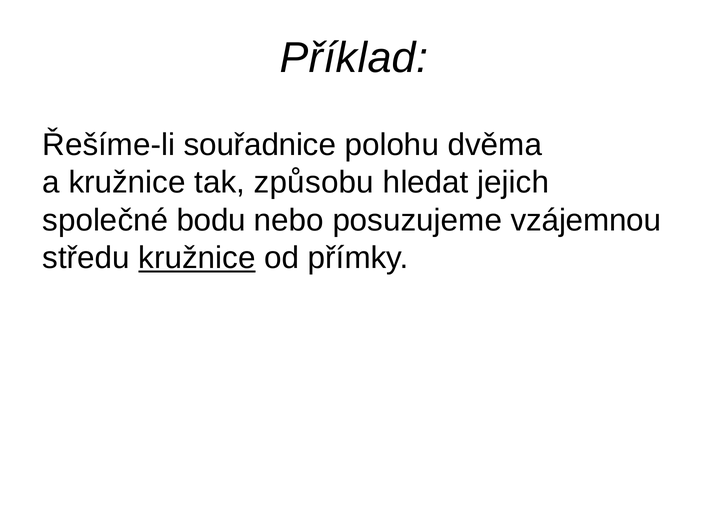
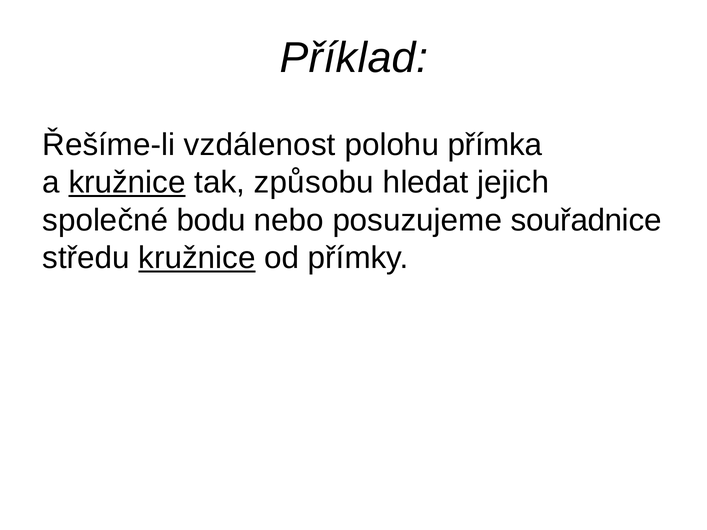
souřadnice: souřadnice -> vzdálenost (260, 145)
dvěma: dvěma -> přímka (495, 145)
kružnice underline: none -> present (127, 183)
vzájemnou: vzájemnou -> souřadnice (586, 220)
